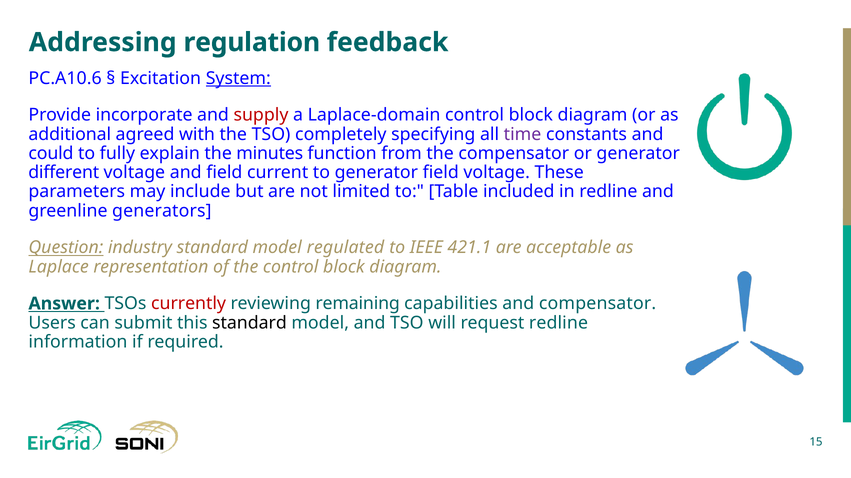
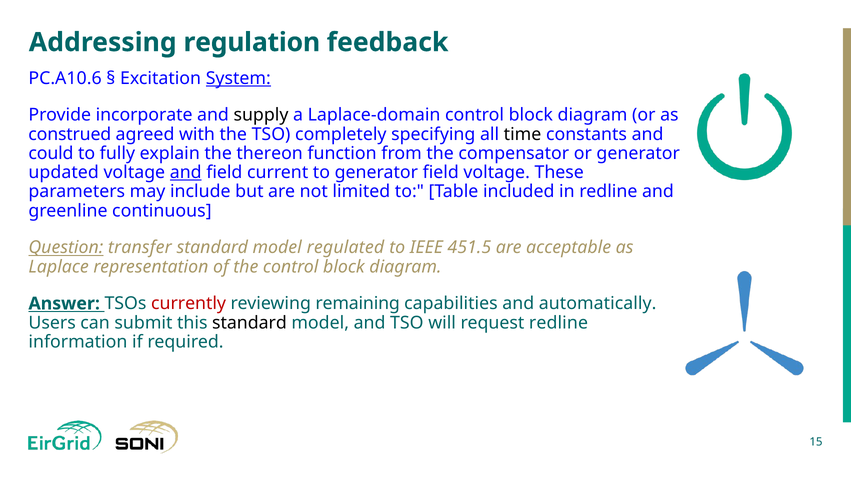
supply colour: red -> black (261, 115)
additional: additional -> construed (70, 134)
time colour: purple -> black (523, 134)
minutes: minutes -> thereon (270, 154)
different: different -> updated (64, 173)
and underline: none -> present (186, 173)
generators: generators -> continuous (162, 211)
industry: industry -> transfer (140, 248)
421.1: 421.1 -> 451.5 (469, 248)
and compensator: compensator -> automatically (598, 304)
